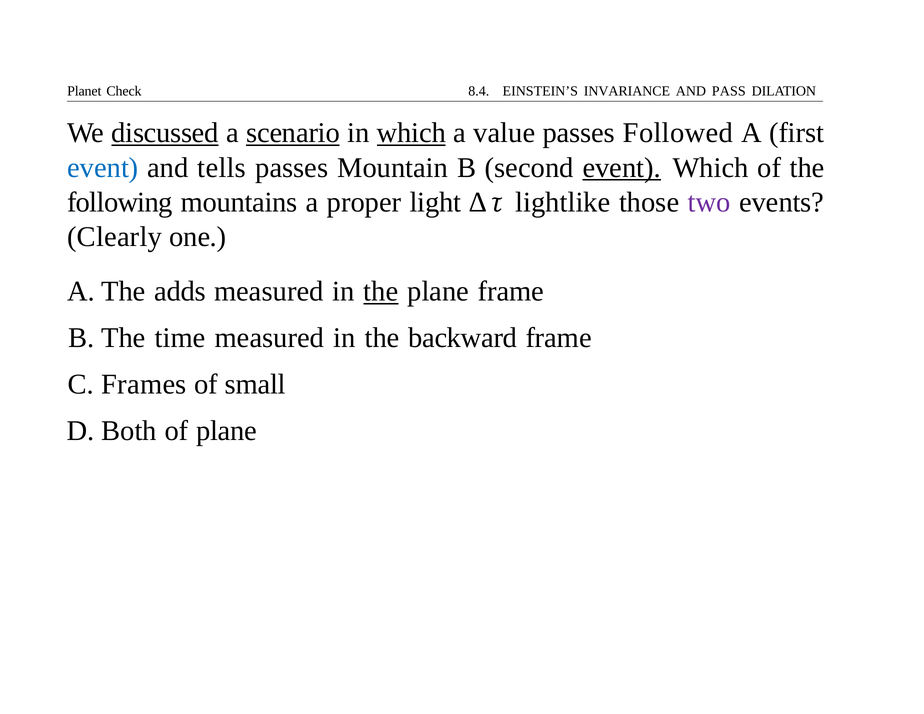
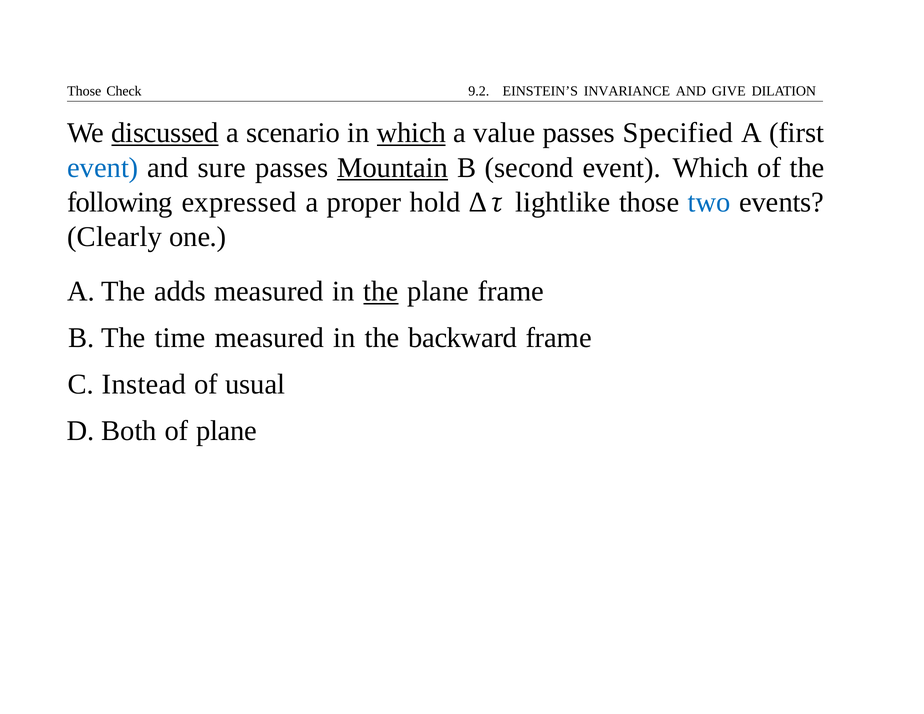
Planet: Planet -> Those (84, 91)
8.4: 8.4 -> 9.2 (479, 91)
PASS: PASS -> GIVE (729, 91)
scenario underline: present -> none (293, 133)
Followed: Followed -> Specified (678, 133)
tells: tells -> sure (222, 168)
Mountain underline: none -> present (393, 168)
event underline: present -> none (622, 168)
mountains: mountains -> expressed (239, 202)
light: light -> hold (435, 202)
two colour: purple -> blue (709, 202)
Frames: Frames -> Instead (144, 384)
small: small -> usual (255, 384)
